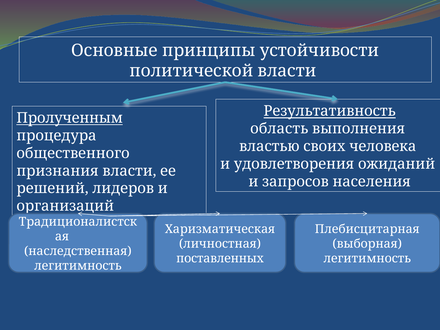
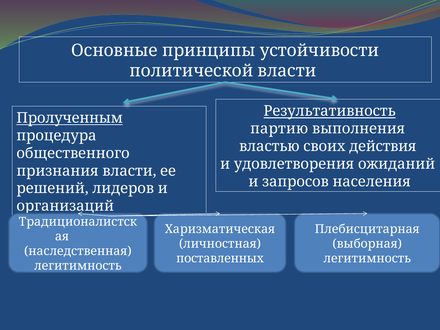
область: область -> партию (279, 129)
человека: человека -> действия (383, 146)
